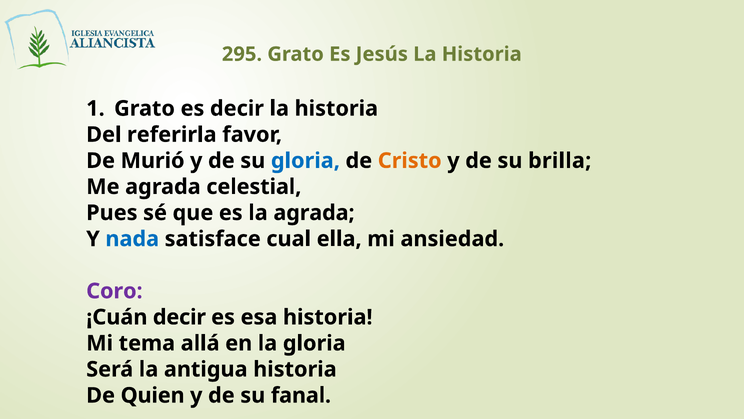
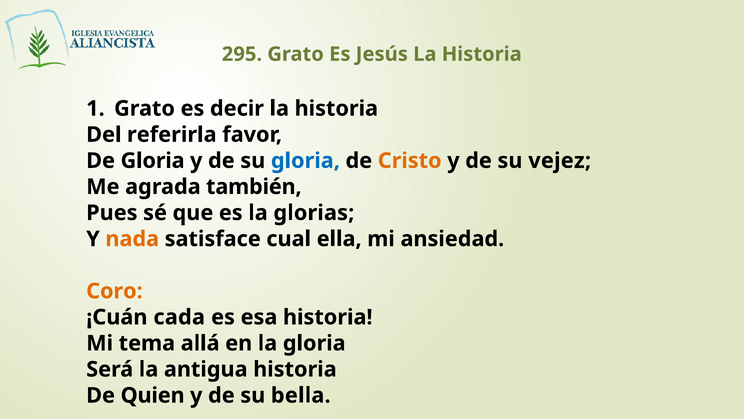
De Murió: Murió -> Gloria (153, 161)
brilla: brilla -> vejez (560, 161)
celestial: celestial -> también (254, 187)
la agrada: agrada -> glorias (314, 213)
nada colour: blue -> orange (132, 239)
Coro colour: purple -> orange (114, 291)
¡Cuán decir: decir -> cada (179, 317)
fanal: fanal -> bella (301, 395)
